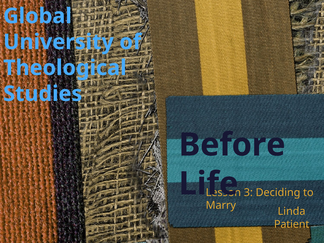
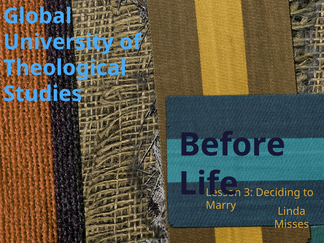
Patient: Patient -> Misses (292, 224)
